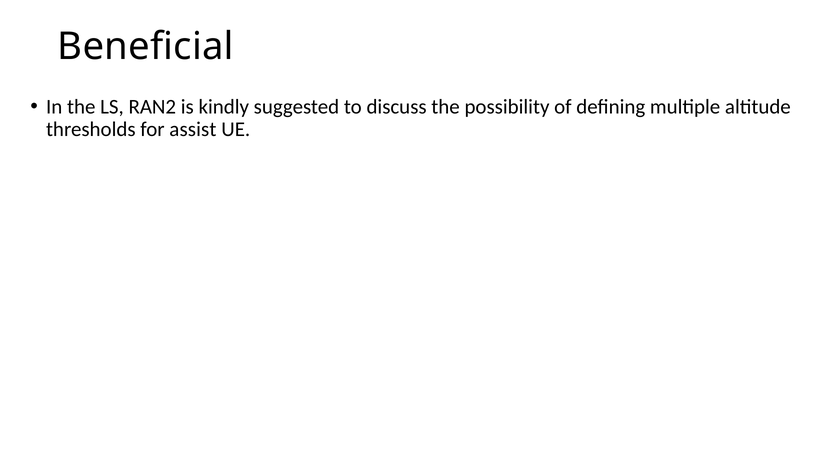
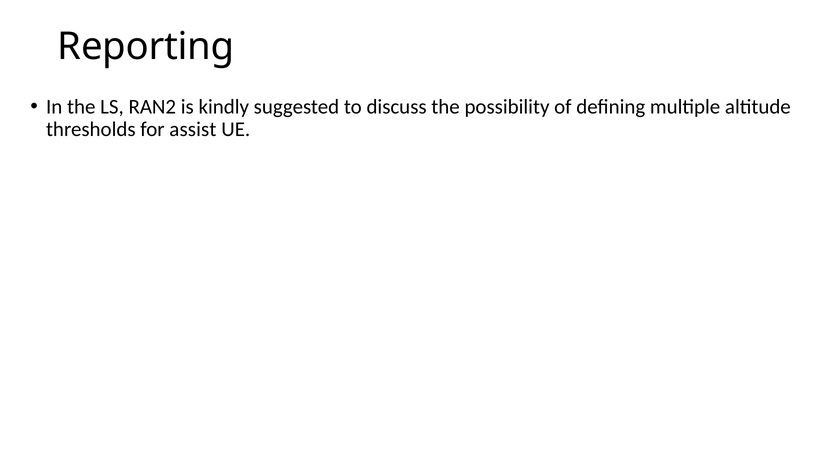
Beneficial: Beneficial -> Reporting (146, 47)
